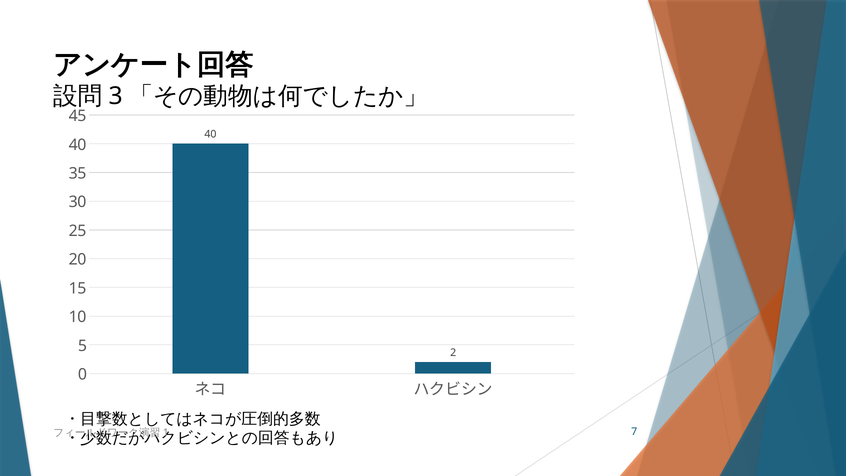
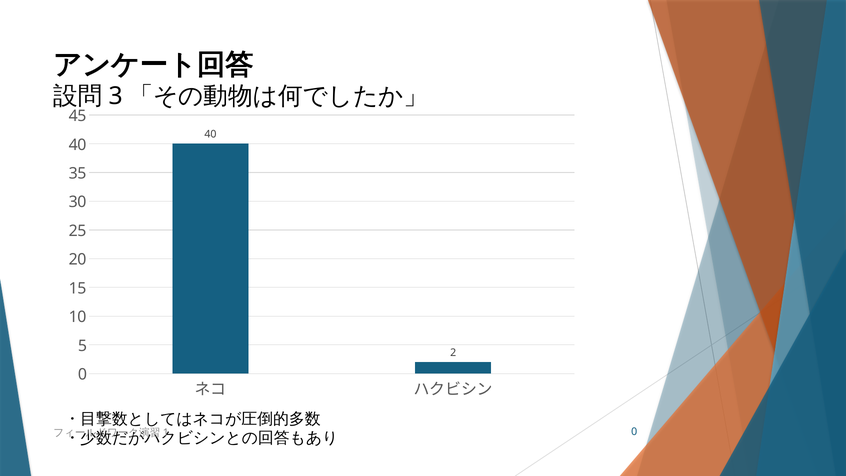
7: 7 -> 0 (634, 432)
